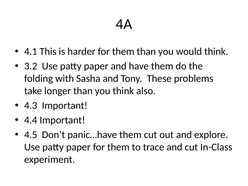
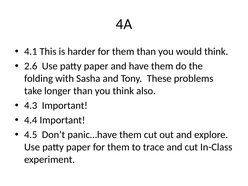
3.2: 3.2 -> 2.6 (31, 66)
